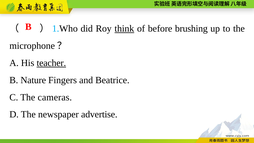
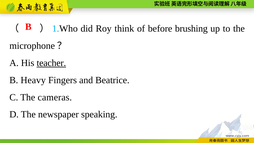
think underline: present -> none (124, 29)
Nature: Nature -> Heavy (33, 80)
advertise: advertise -> speaking (99, 114)
